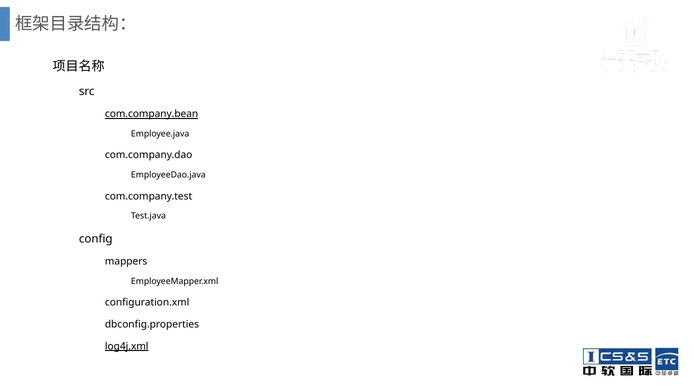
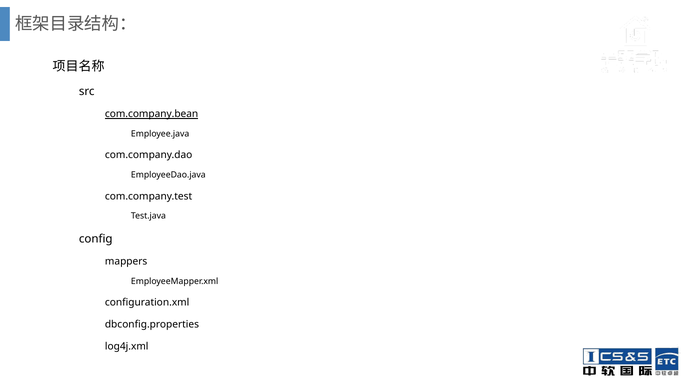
log4j.xml underline: present -> none (127, 346)
